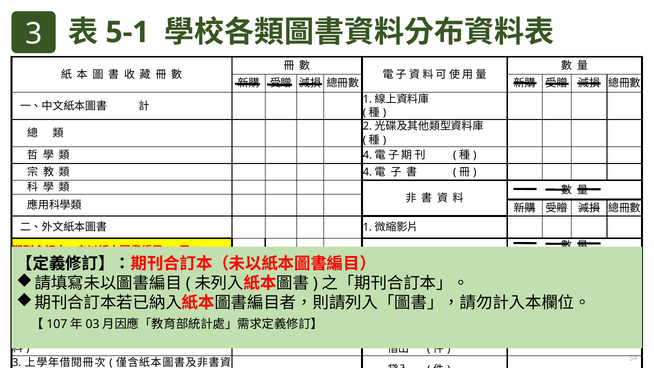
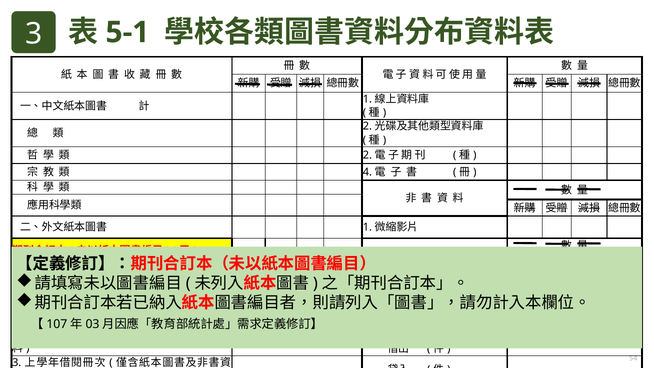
4: 4 -> 2 (367, 155)
